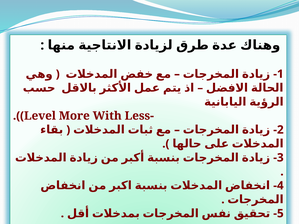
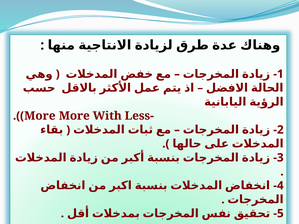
Level: Level -> More (40, 116)
